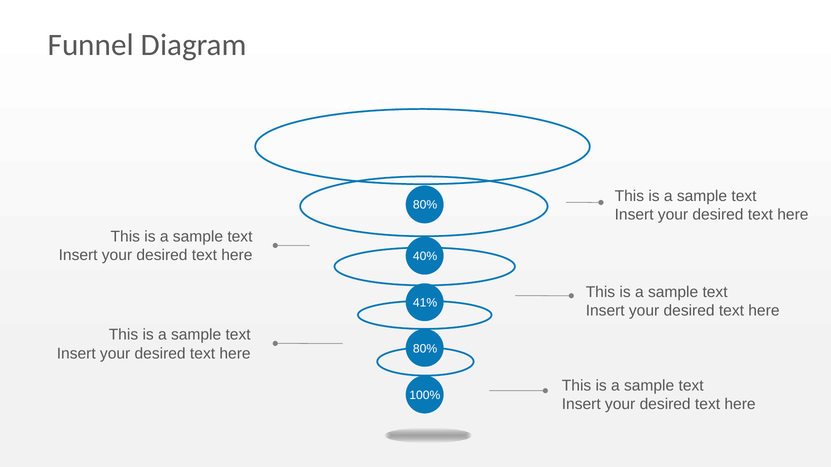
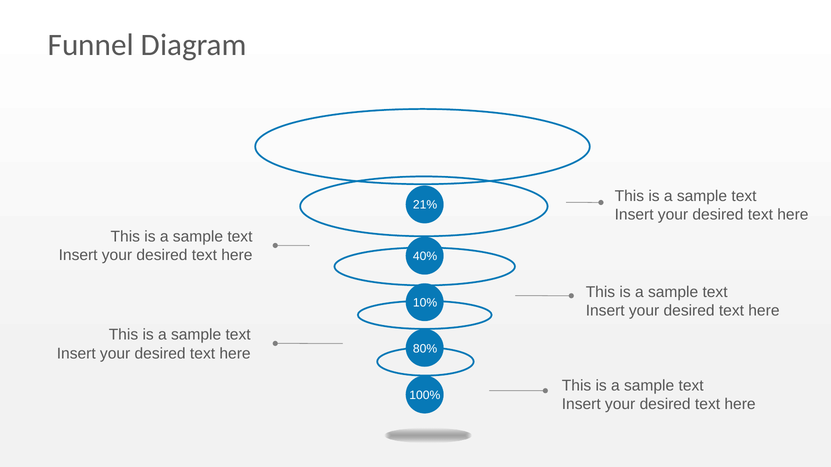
80%: 80% -> 21% (425, 205)
41%: 41% -> 10% (425, 303)
